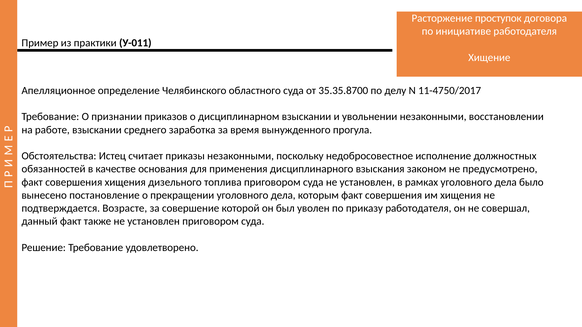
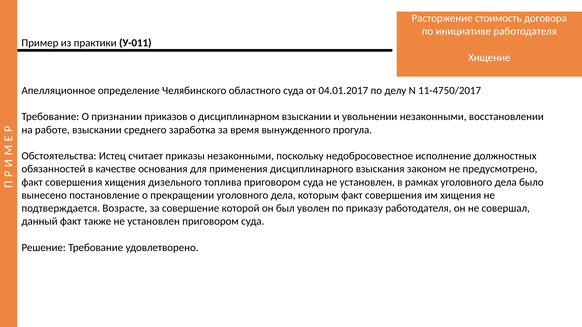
проступок: проступок -> стоимость (498, 18)
35.35.8700: 35.35.8700 -> 04.01.2017 (343, 91)
